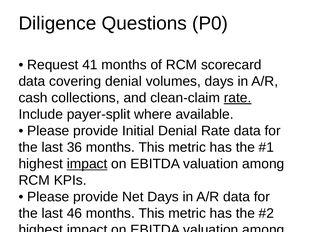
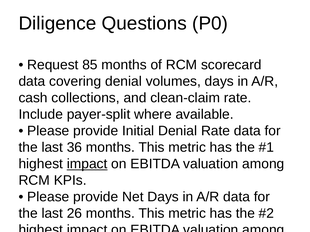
41: 41 -> 85 (90, 65)
rate underline: present -> none (238, 98)
46: 46 -> 26 (74, 214)
